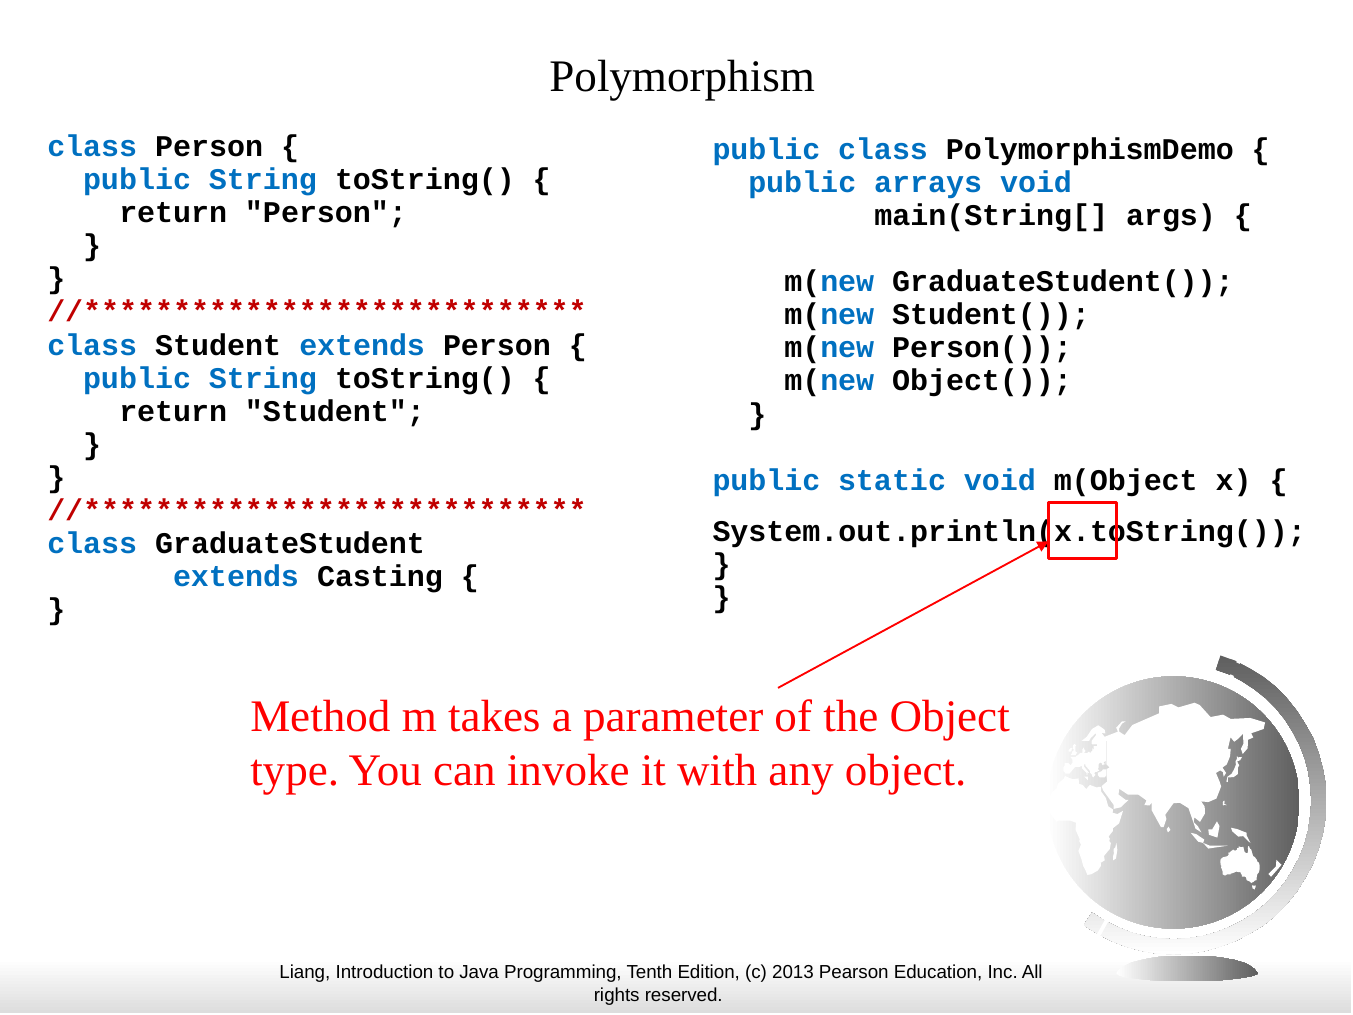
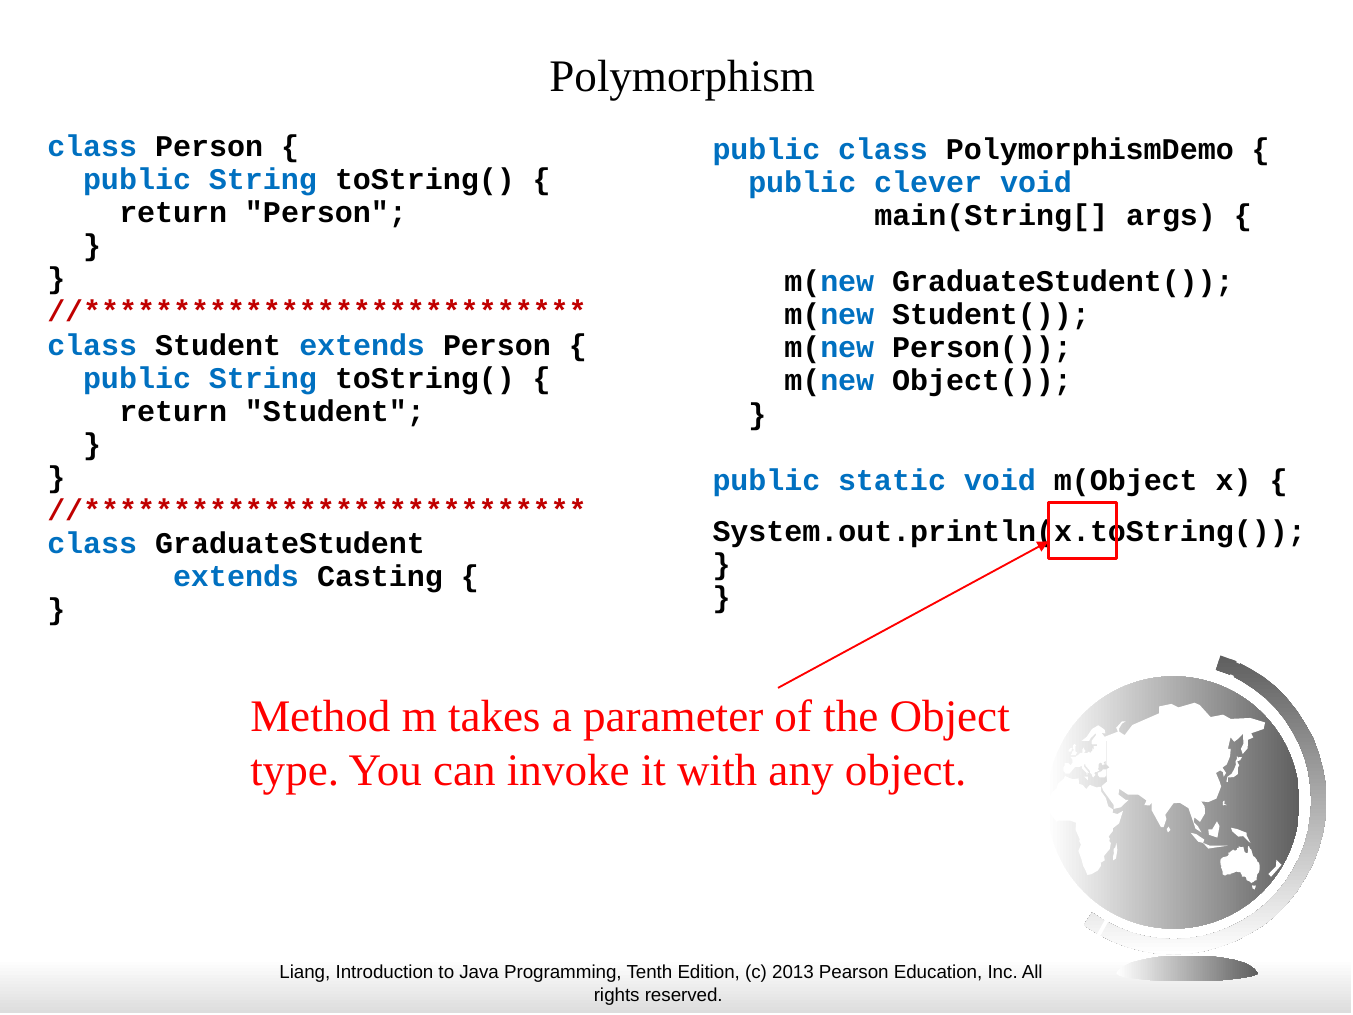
arrays: arrays -> clever (928, 182)
